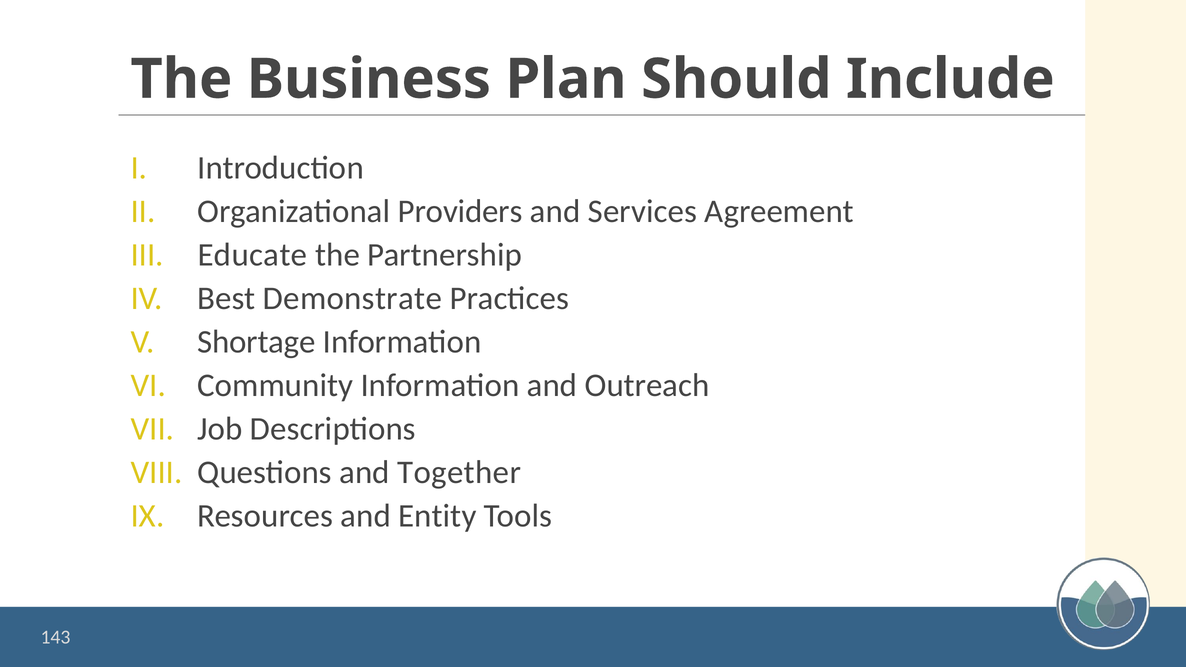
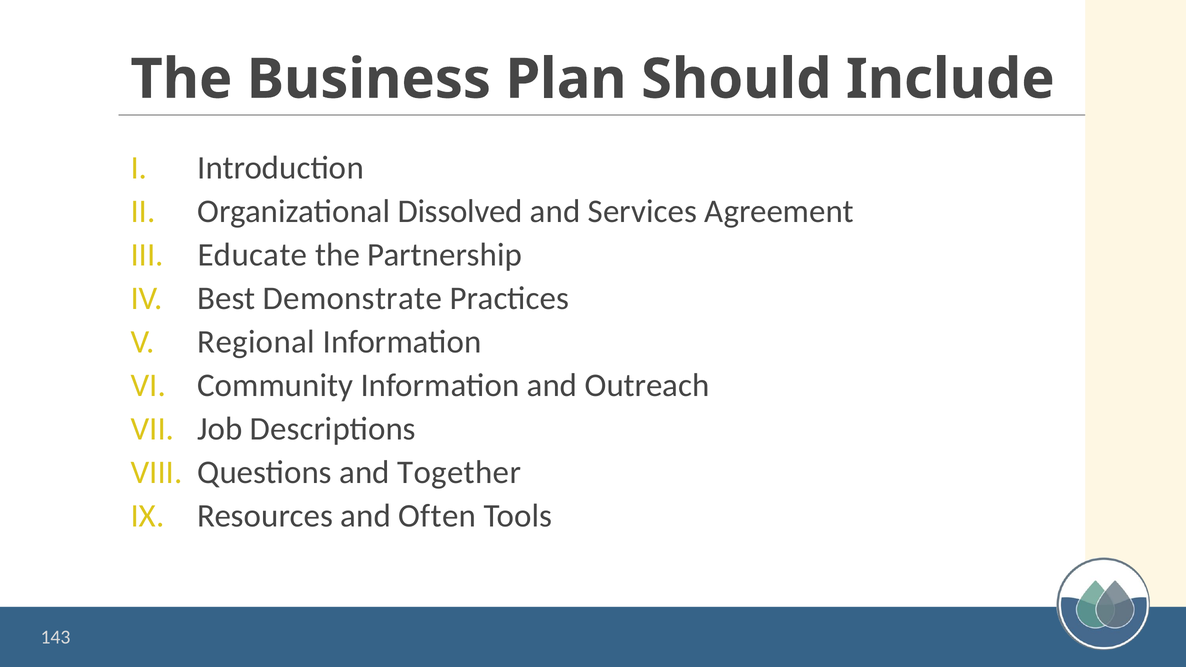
Providers: Providers -> Dissolved (460, 211)
Shortage: Shortage -> Regional (256, 342)
Entity: Entity -> Often (437, 516)
